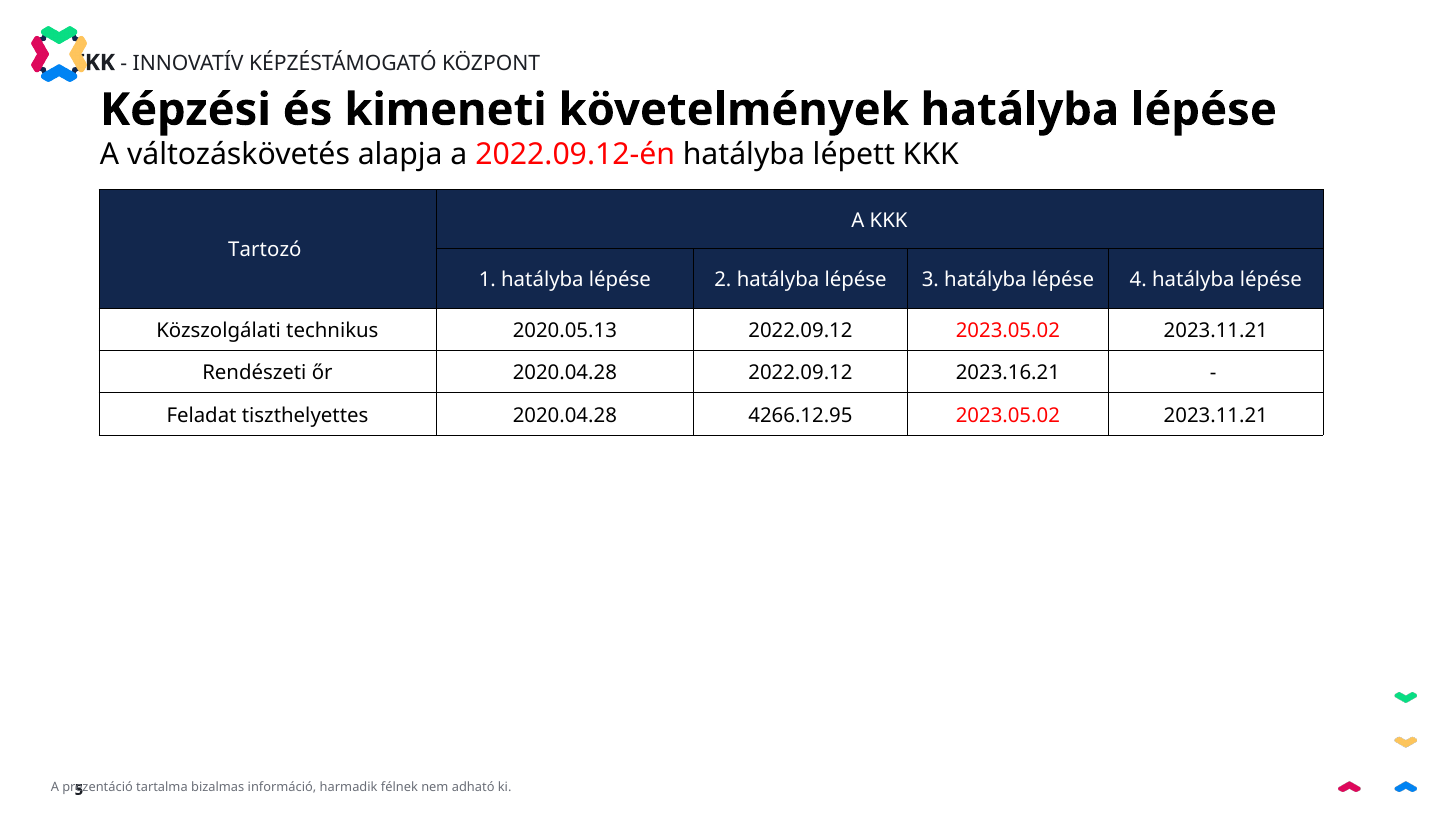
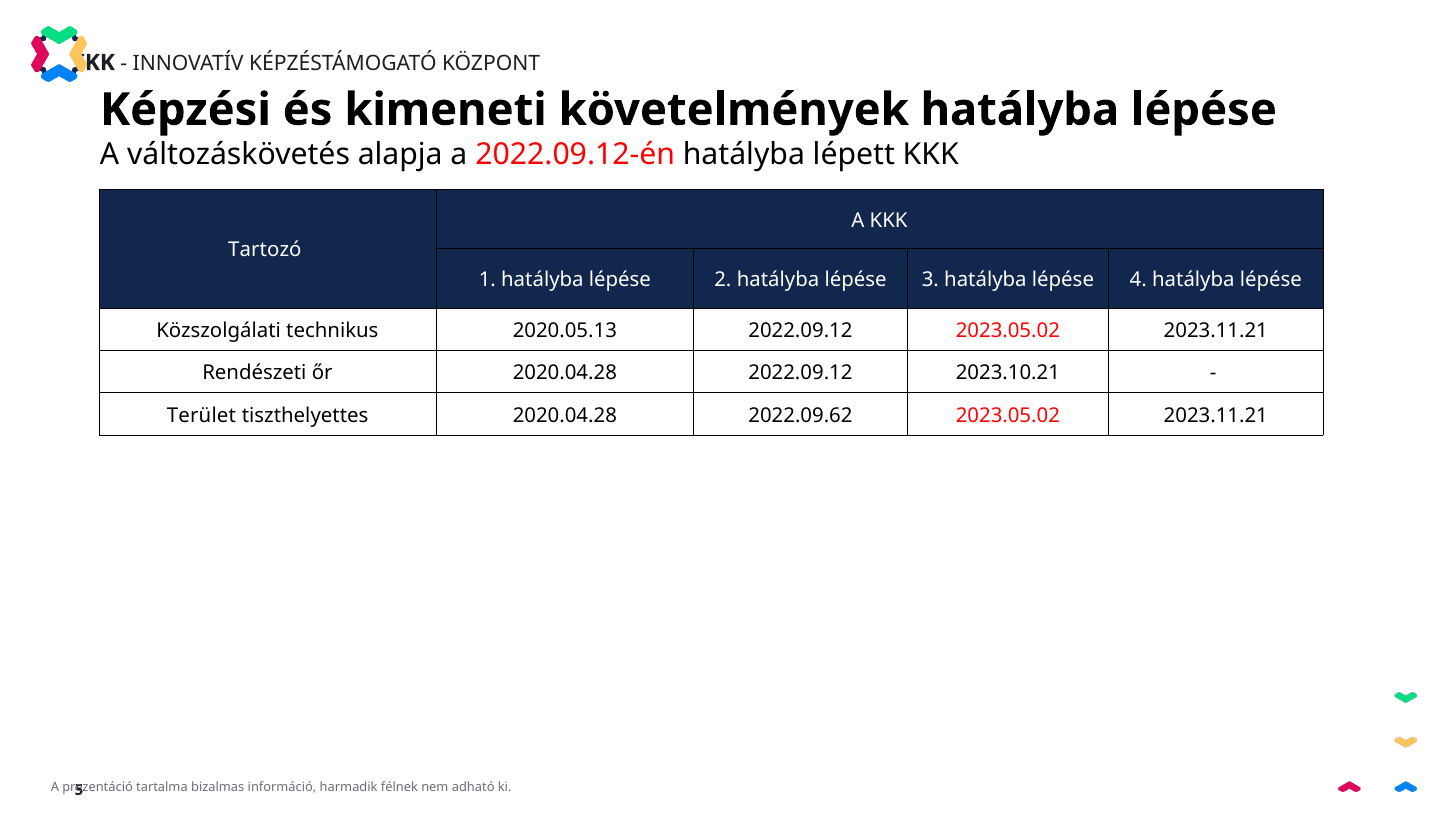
2023.16.21: 2023.16.21 -> 2023.10.21 (1008, 373)
Feladat: Feladat -> Terület (201, 415)
4266.12.95: 4266.12.95 -> 2022.09.62 (800, 415)
